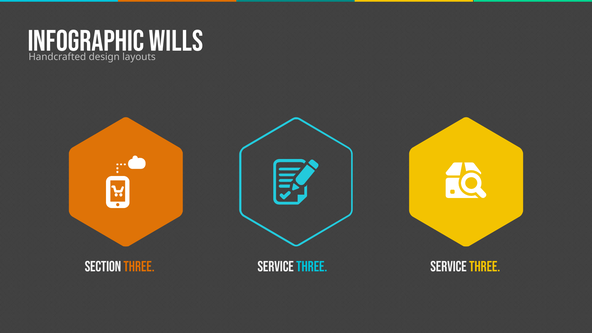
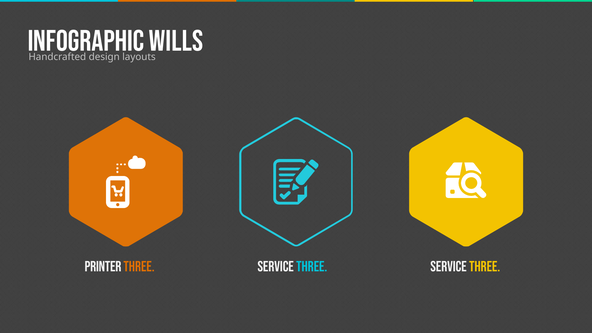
SECTION: SECTION -> PRINTER (103, 267)
